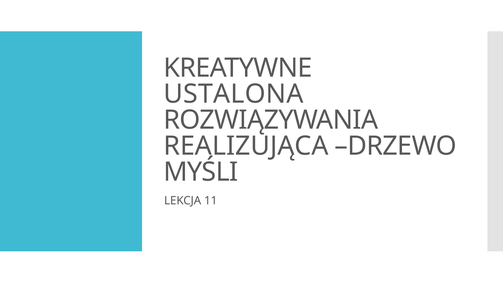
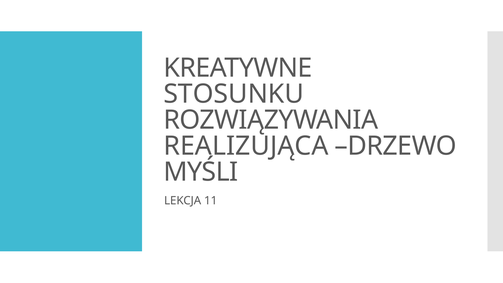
USTALONA: USTALONA -> STOSUNKU (234, 94)
